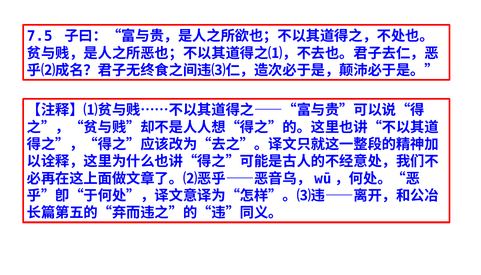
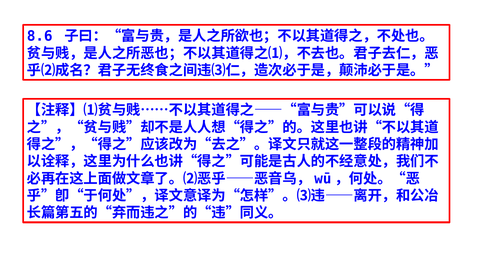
7.5: 7.5 -> 8.6 (40, 36)
